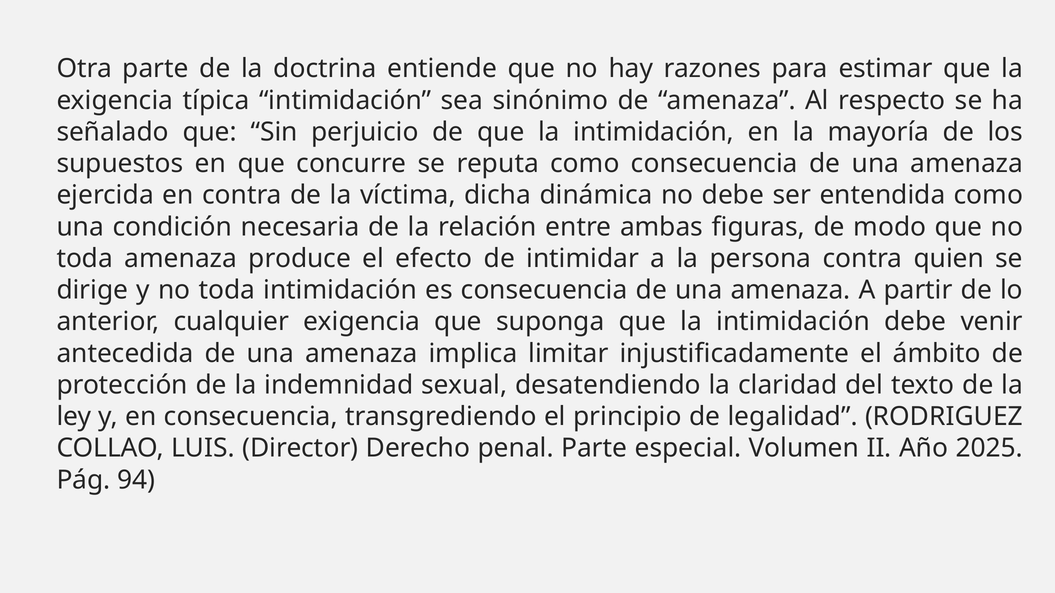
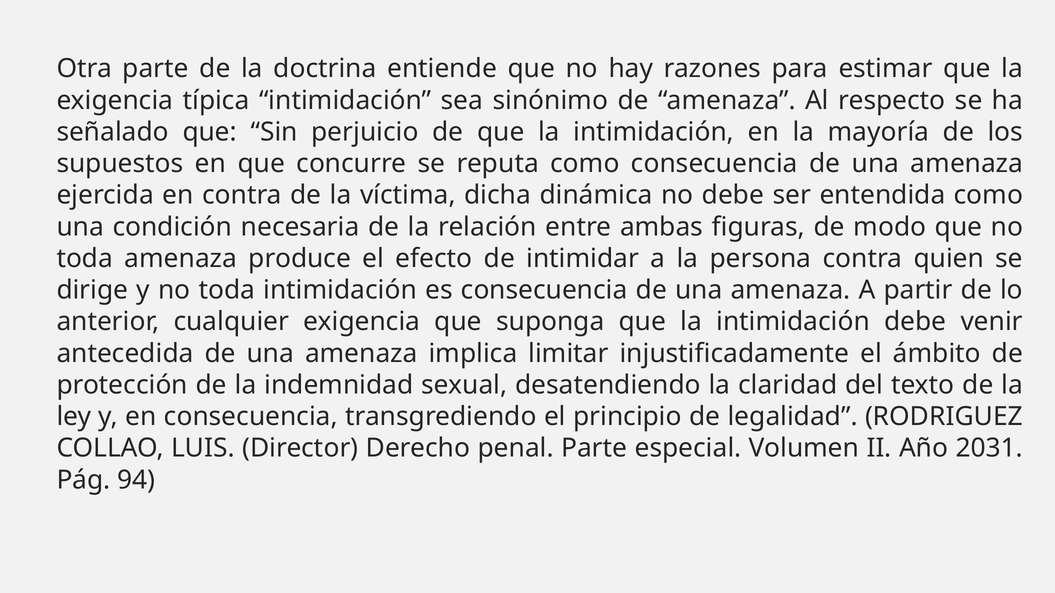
2025: 2025 -> 2031 (989, 449)
